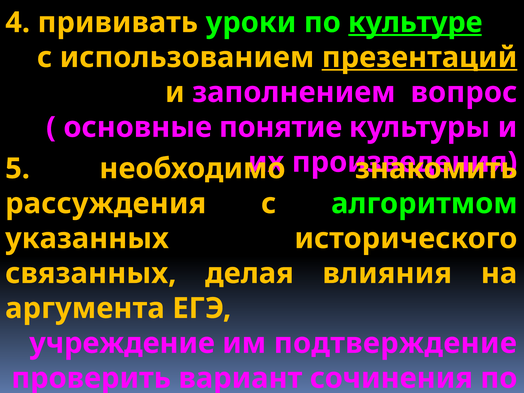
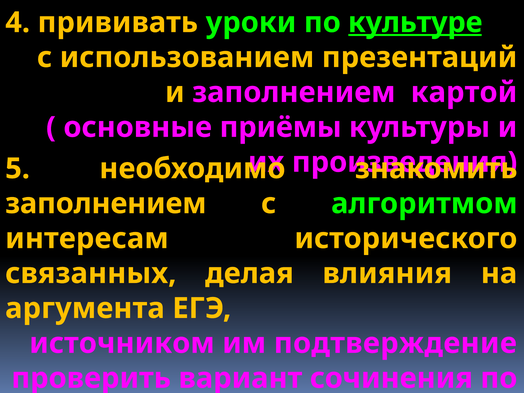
презентаций underline: present -> none (420, 57)
вопрос: вопрос -> картой (464, 92)
понятие: понятие -> приёмы (281, 127)
рассуждения: рассуждения -> заполнением (106, 204)
указанных: указанных -> интересам (87, 238)
учреждение: учреждение -> источником (122, 343)
